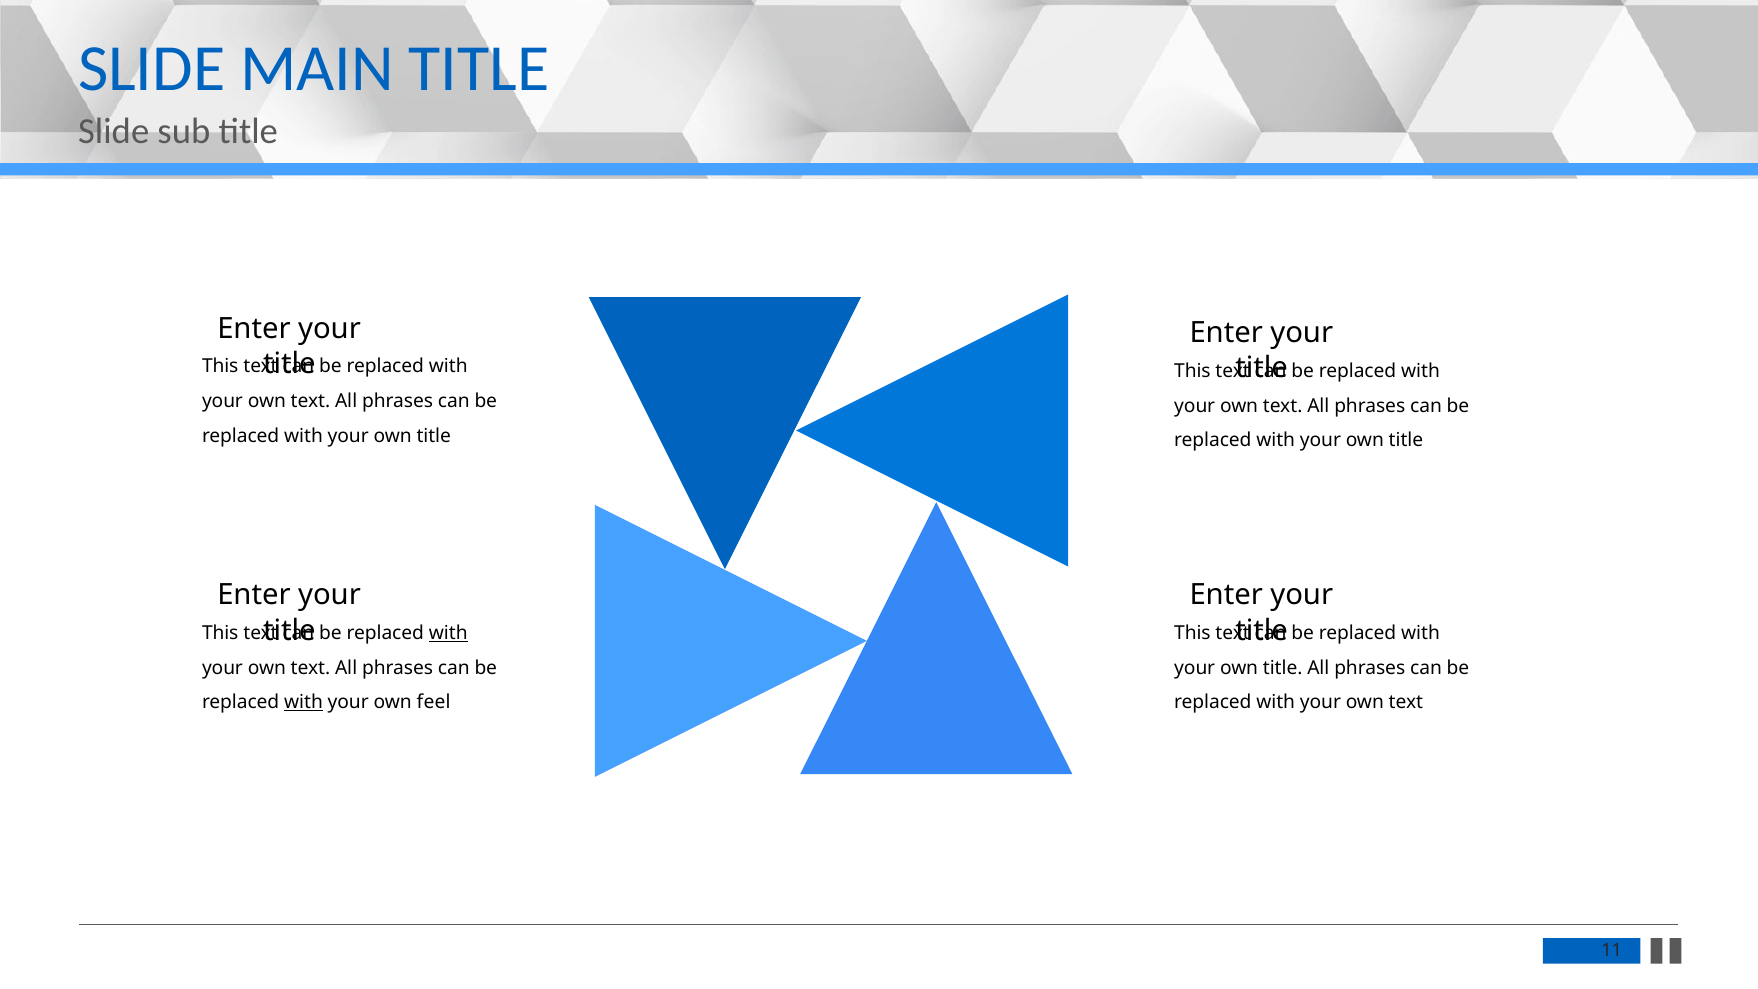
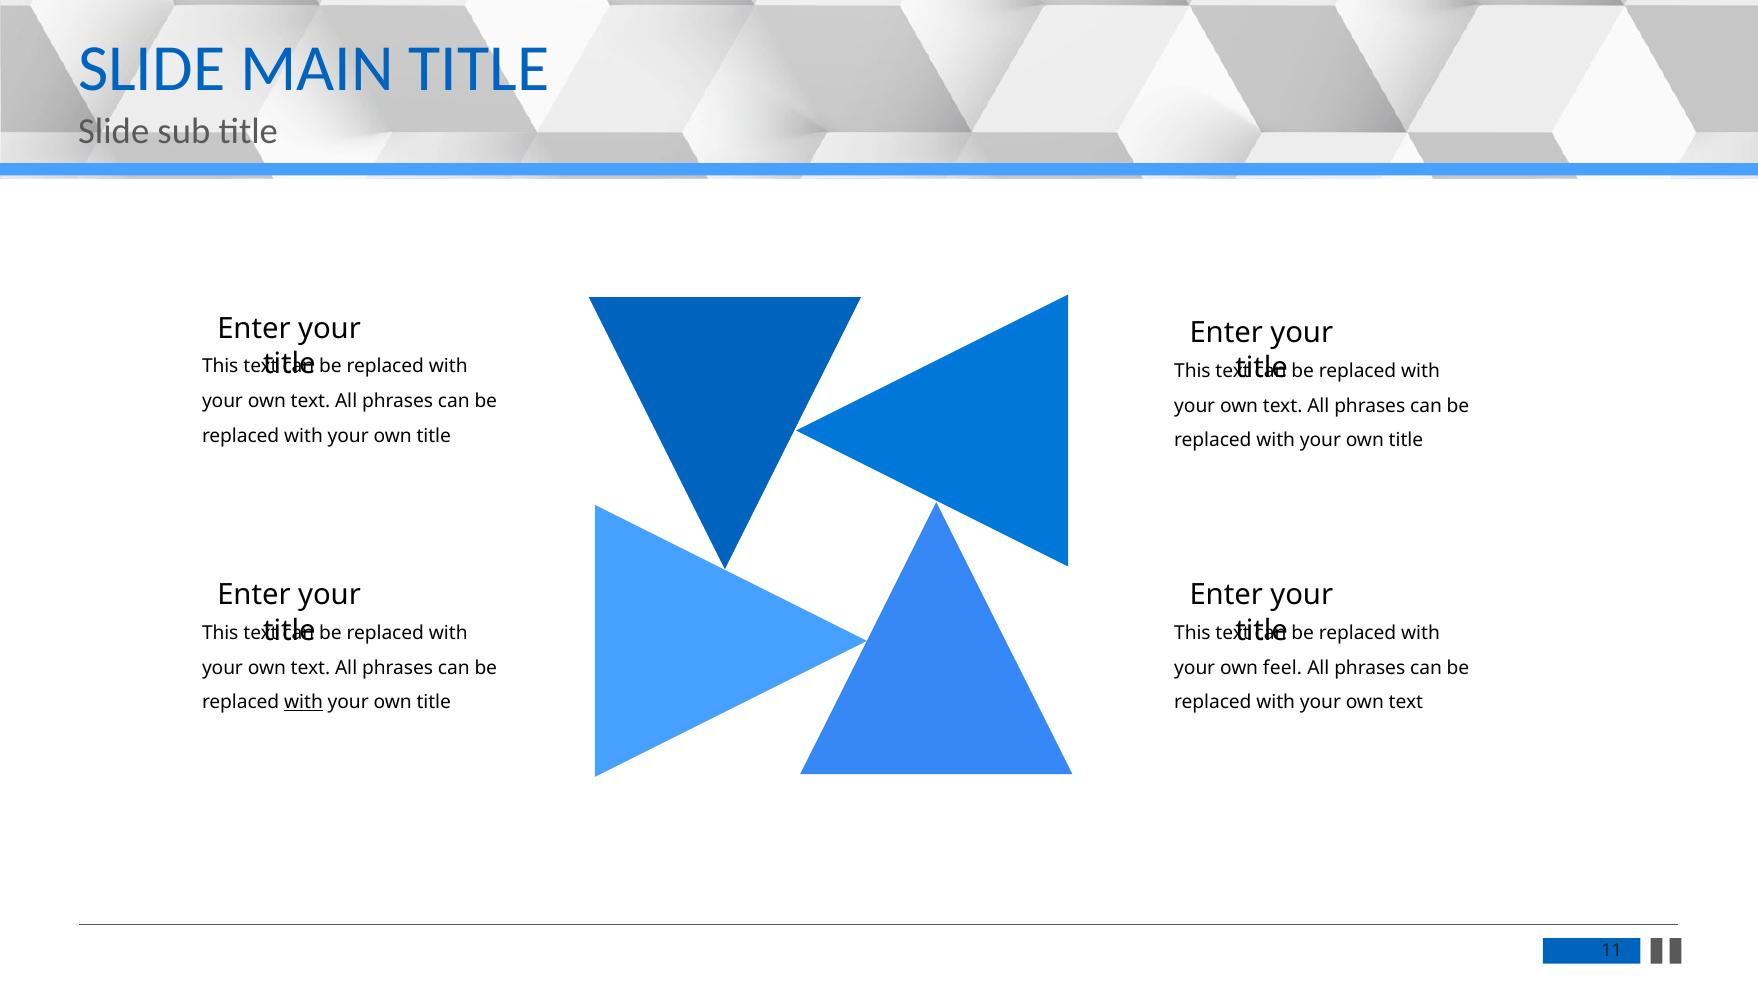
with underline: present -> none (448, 633)
title: title -> feel (1283, 668)
feel: feel -> title (434, 703)
